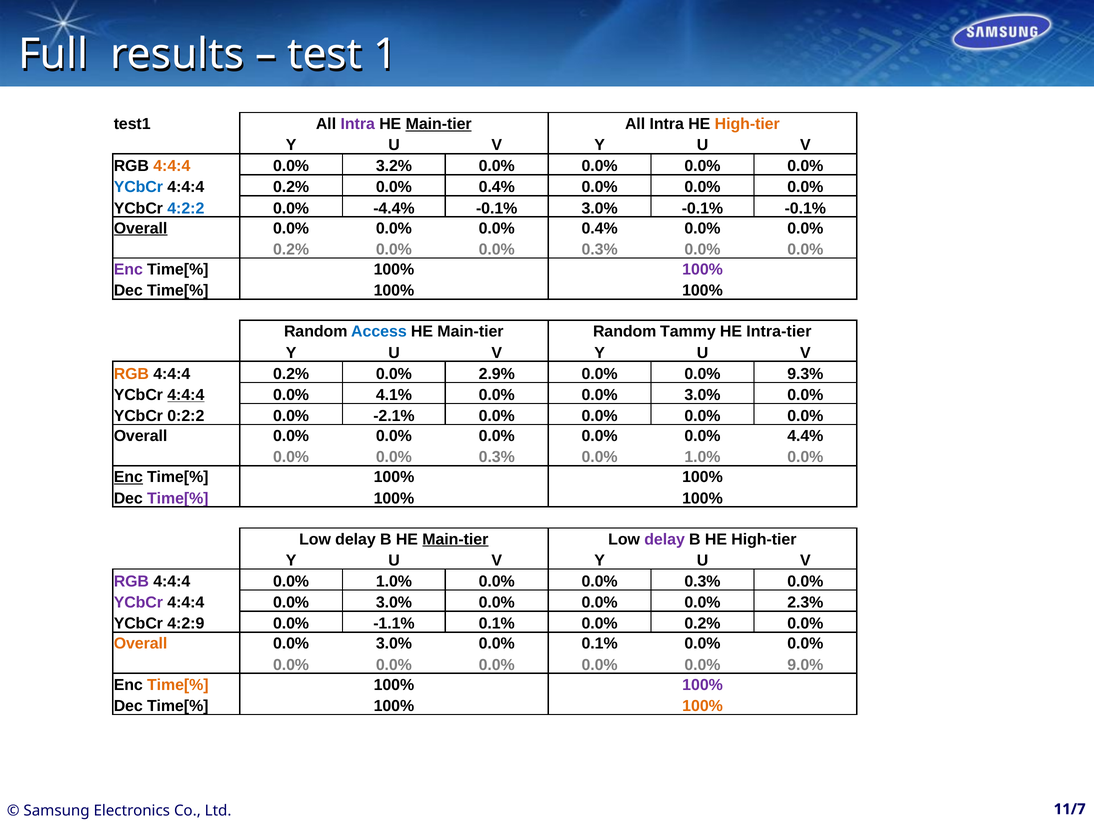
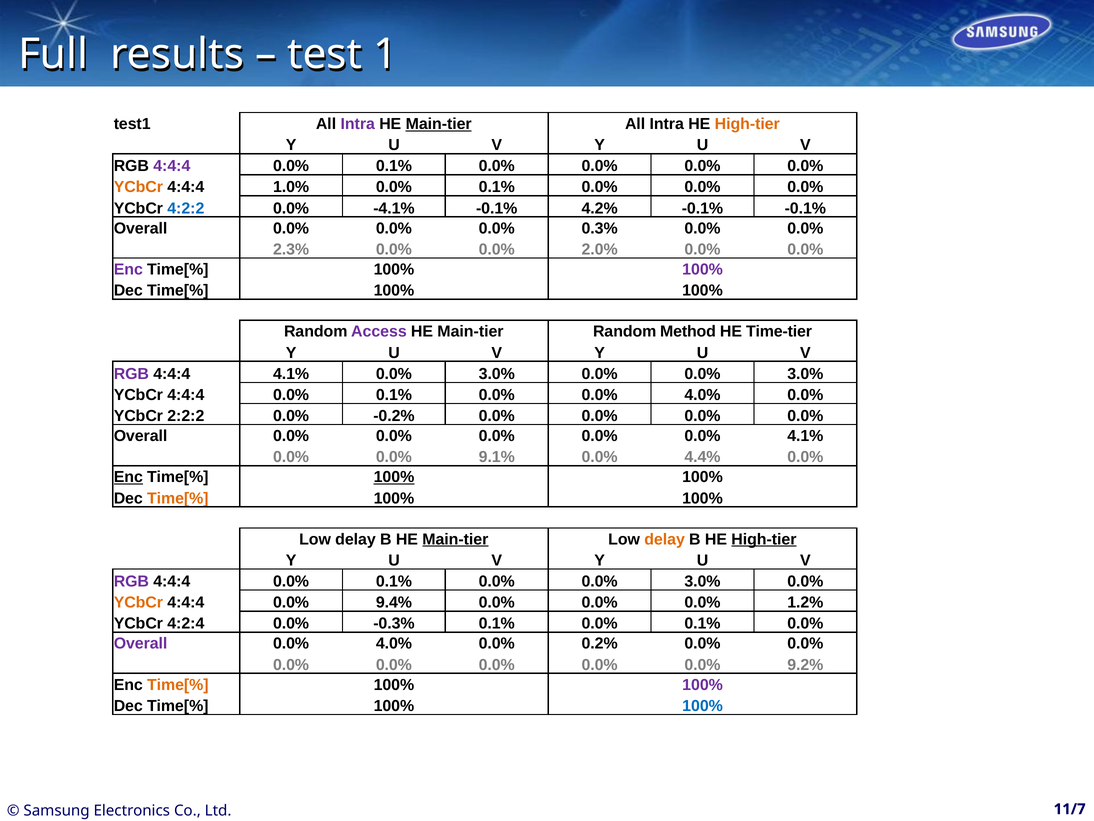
4:4:4 colour: orange -> purple (172, 166)
3.2%: 3.2% -> 0.1% (394, 166)
YCbCr colour: blue -> orange (138, 187)
0.2%: 0.2% -> 1.0% (291, 187)
0.4%: 0.4% -> 0.1% (497, 187)
-4.4%: -4.4% -> -4.1% (394, 208)
-0.1% 3.0%: 3.0% -> 4.2% (600, 208)
Overall underline: present -> none (141, 228)
0.0% 0.0% 0.4%: 0.4% -> 0.3% (600, 228)
0.2%: 0.2% -> 2.3% (291, 249)
0.3%: 0.3% -> 2.0% (600, 249)
Access colour: blue -> purple (379, 331)
Tammy: Tammy -> Method (688, 331)
Intra-tier: Intra-tier -> Time-tier (779, 331)
RGB colour: orange -> purple (131, 374)
0.2%: 0.2% -> 4.1% (291, 374)
2.9%: 2.9% -> 3.0% (497, 374)
9.3%: 9.3% -> 3.0% (805, 374)
4:4:4 underline: present -> none (186, 395)
4.1%: 4.1% -> 0.1% (394, 395)
0.0% 0.0% 3.0%: 3.0% -> 4.0% (702, 395)
0:2:2: 0:2:2 -> 2:2:2 (186, 416)
-2.1%: -2.1% -> -0.2% (394, 416)
0.0% 4.4%: 4.4% -> 4.1% (805, 436)
0.3%: 0.3% -> 9.1% (497, 457)
1.0%: 1.0% -> 4.4% (702, 457)
100% underline: none -> present (394, 477)
Time[% colour: purple -> orange (178, 498)
delay colour: purple -> orange (665, 539)
High-tier underline: none -> present (764, 539)
1.0%: 1.0% -> 0.1% (394, 581)
0.3%: 0.3% -> 3.0% (702, 581)
YCbCr colour: purple -> orange (138, 602)
4:4:4 0.0% 3.0%: 3.0% -> 9.4% (394, 602)
2.3%: 2.3% -> 1.2% (805, 602)
4:2:9: 4:2:9 -> 4:2:4 (186, 623)
-1.1%: -1.1% -> -0.3% (394, 623)
0.1% 0.0% 0.2%: 0.2% -> 0.1% (702, 623)
Overall colour: orange -> purple (141, 643)
3.0%: 3.0% -> 4.0% (394, 643)
0.0% 0.1%: 0.1% -> 0.2% (600, 643)
9.0%: 9.0% -> 9.2% (805, 664)
100% colour: orange -> blue (703, 705)
